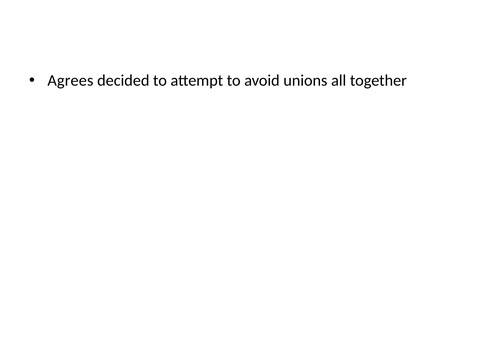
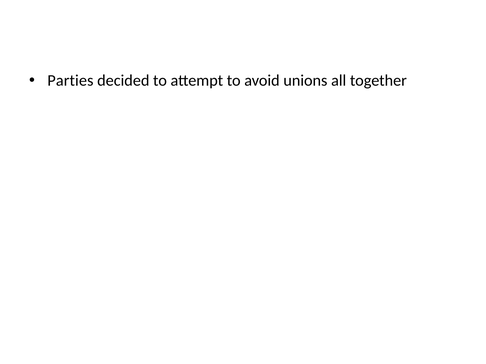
Agrees: Agrees -> Parties (70, 81)
